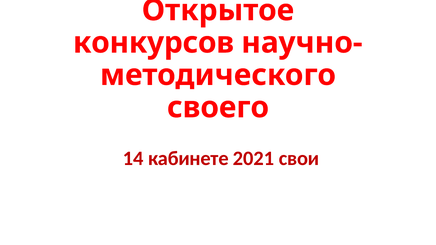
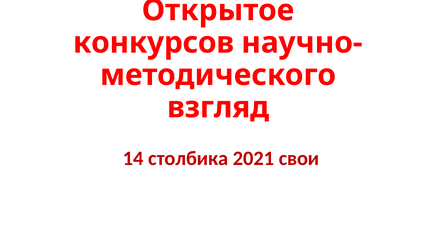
своего: своего -> взгляд (218, 108)
кабинете: кабинете -> столбика (188, 158)
